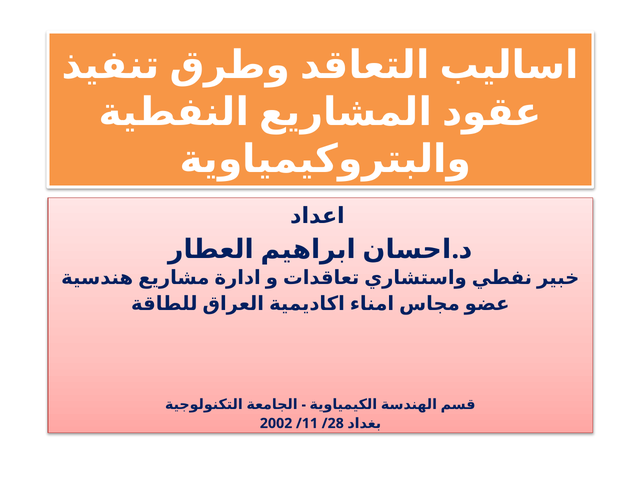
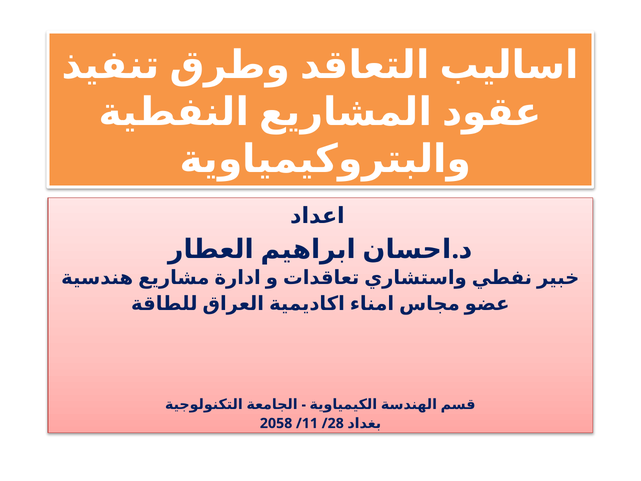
2002: 2002 -> 2058 (276, 423)
